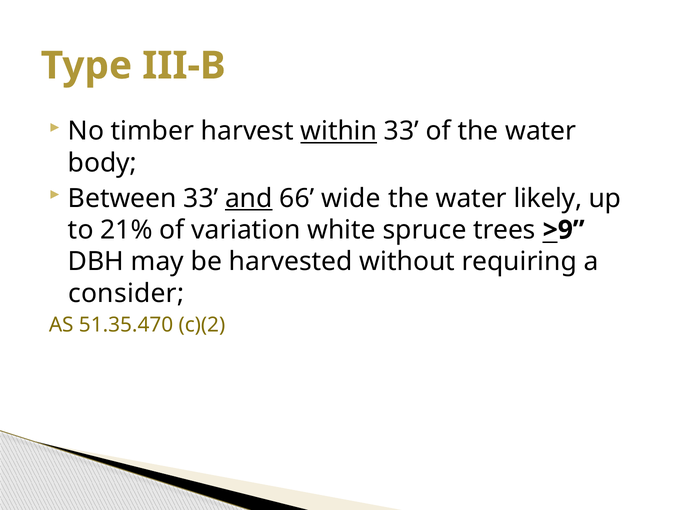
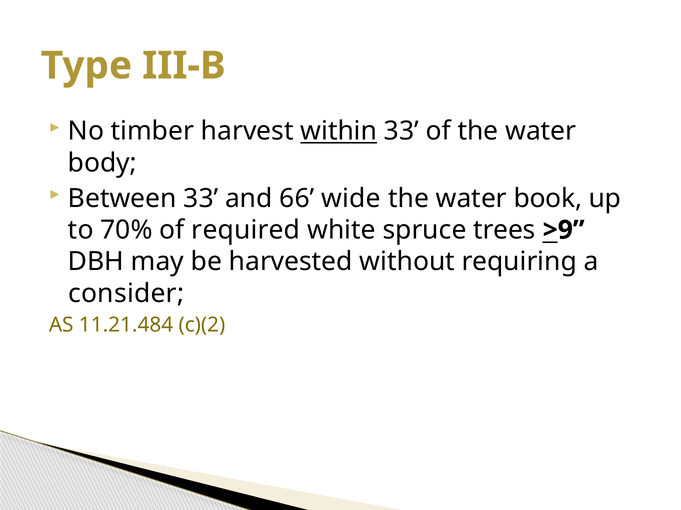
and underline: present -> none (249, 199)
likely: likely -> book (548, 199)
21%: 21% -> 70% (126, 230)
variation: variation -> required (246, 230)
51.35.470: 51.35.470 -> 11.21.484 (126, 325)
